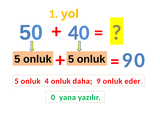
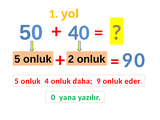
5: 5 -> 2 (71, 59)
